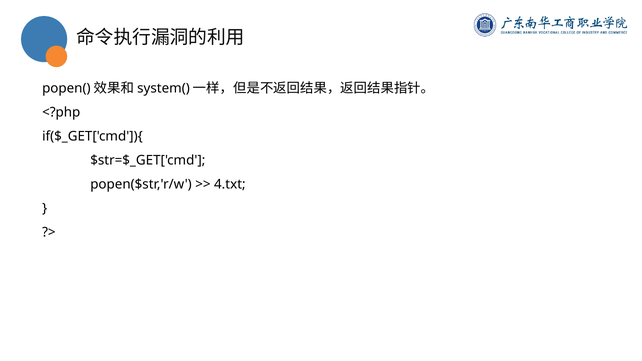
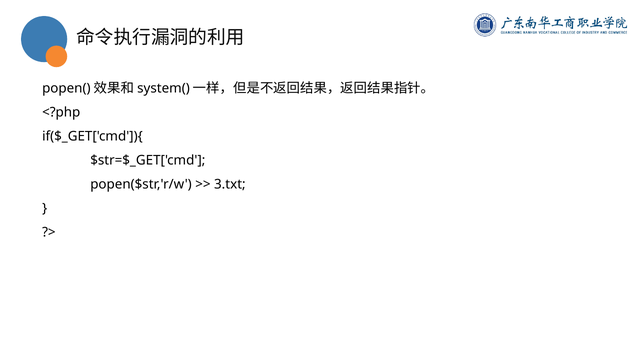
4.txt: 4.txt -> 3.txt (230, 185)
